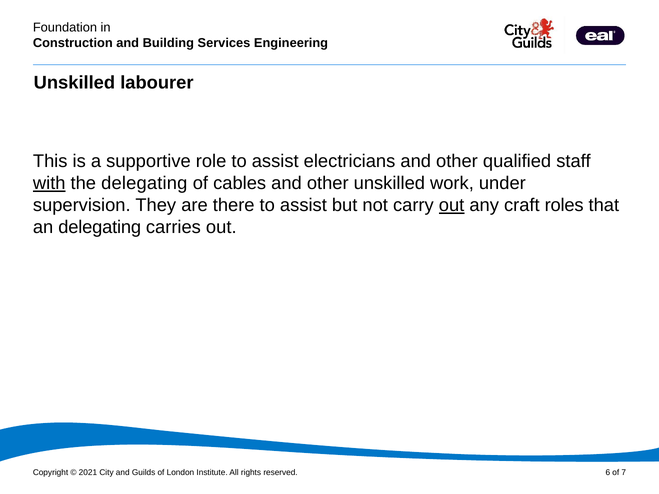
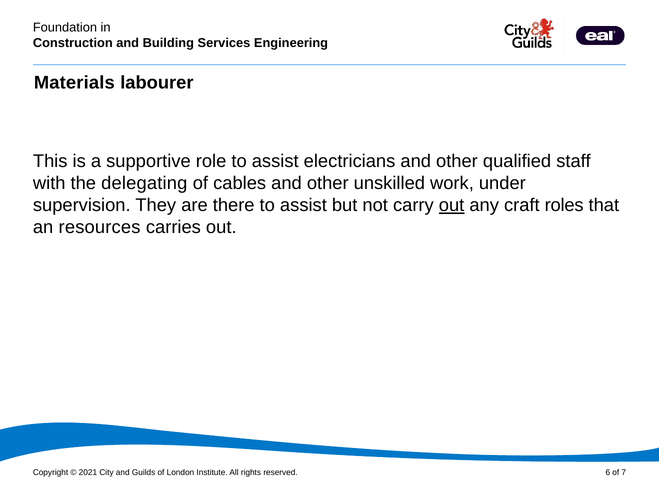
Unskilled: Unskilled -> Materials (74, 83)
with underline: present -> none (49, 184)
an delegating: delegating -> resources (100, 227)
